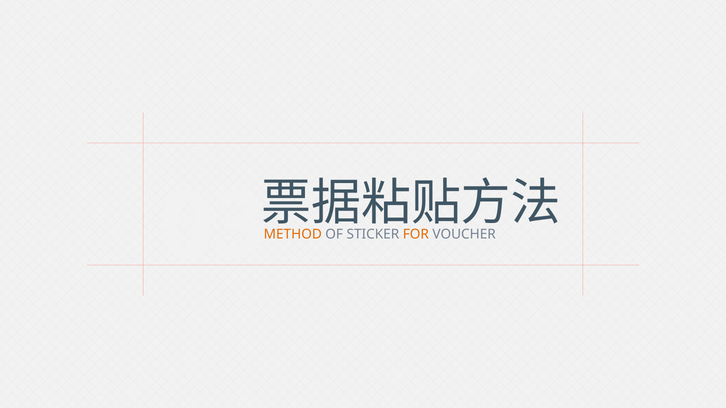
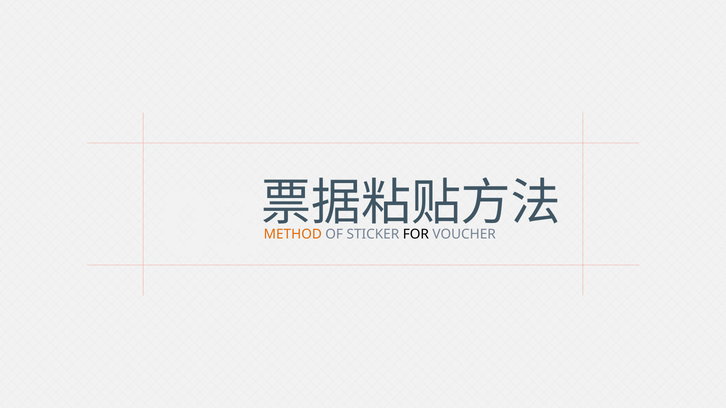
FOR colour: orange -> black (416, 235)
